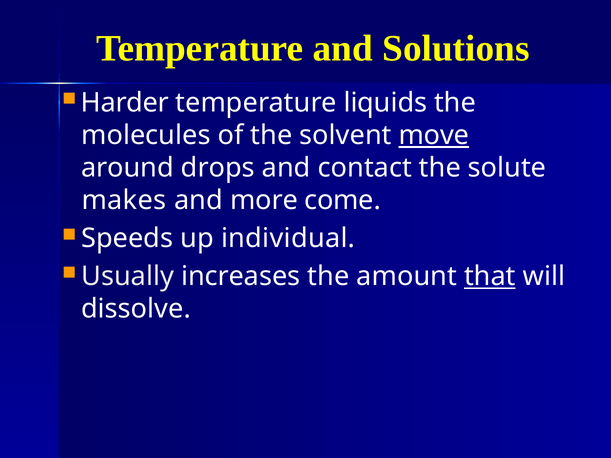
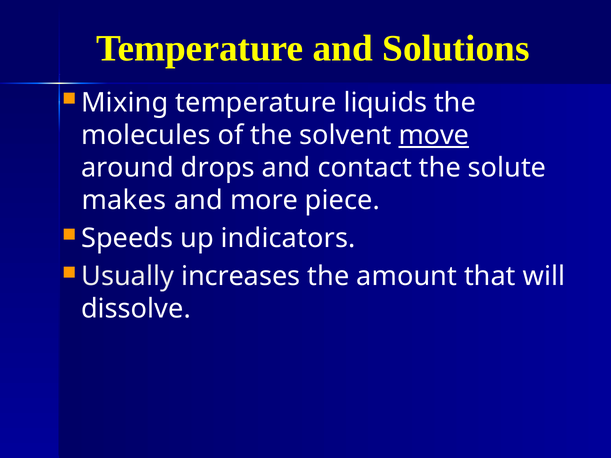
Harder: Harder -> Mixing (125, 103)
come: come -> piece (342, 201)
individual: individual -> indicators (288, 239)
that underline: present -> none (490, 277)
